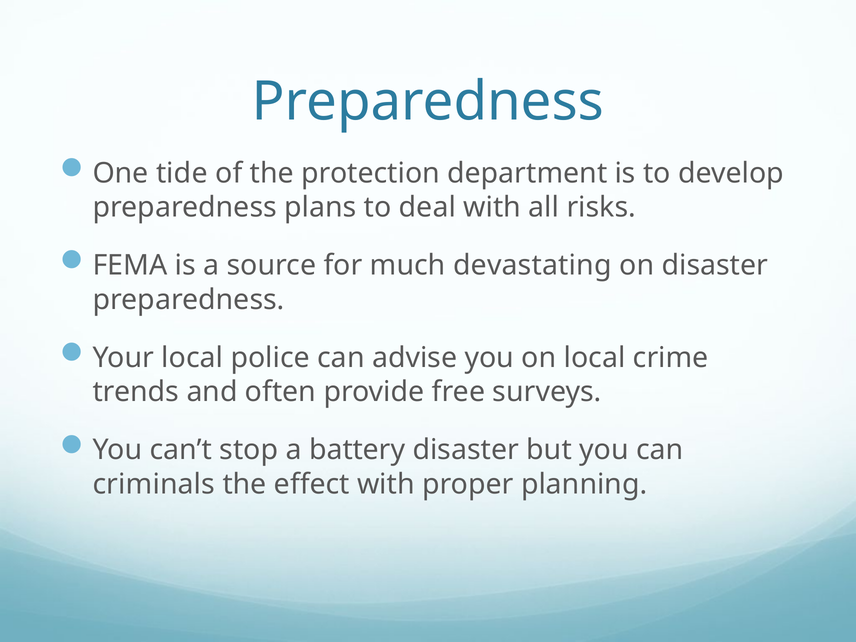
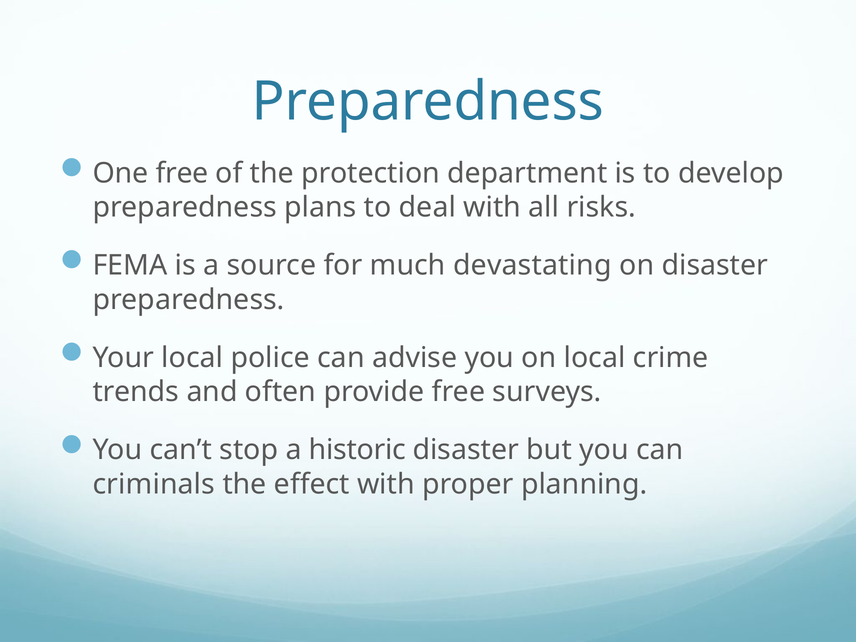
One tide: tide -> free (182, 173)
battery: battery -> historic (357, 450)
